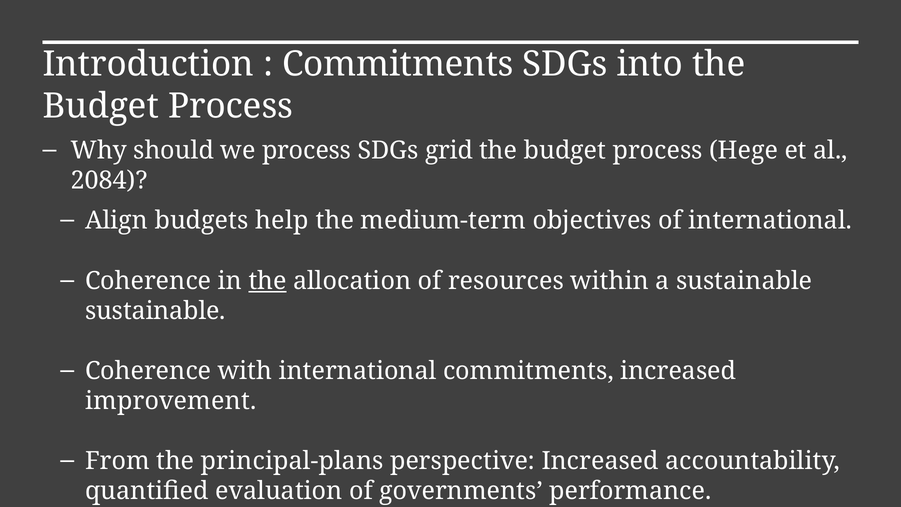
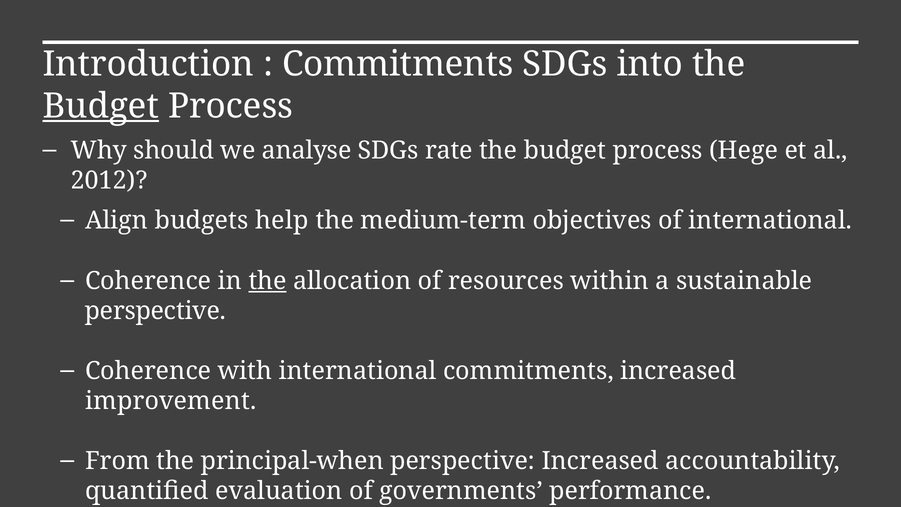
Budget underline: none -> present (101, 106)
we process: process -> analyse (307, 150)
grid: grid -> rate (449, 150)
2084: 2084 -> 2012 (109, 181)
sustainable: sustainable -> perspective (155, 311)
principal-plans: principal-plans -> principal-when (292, 461)
